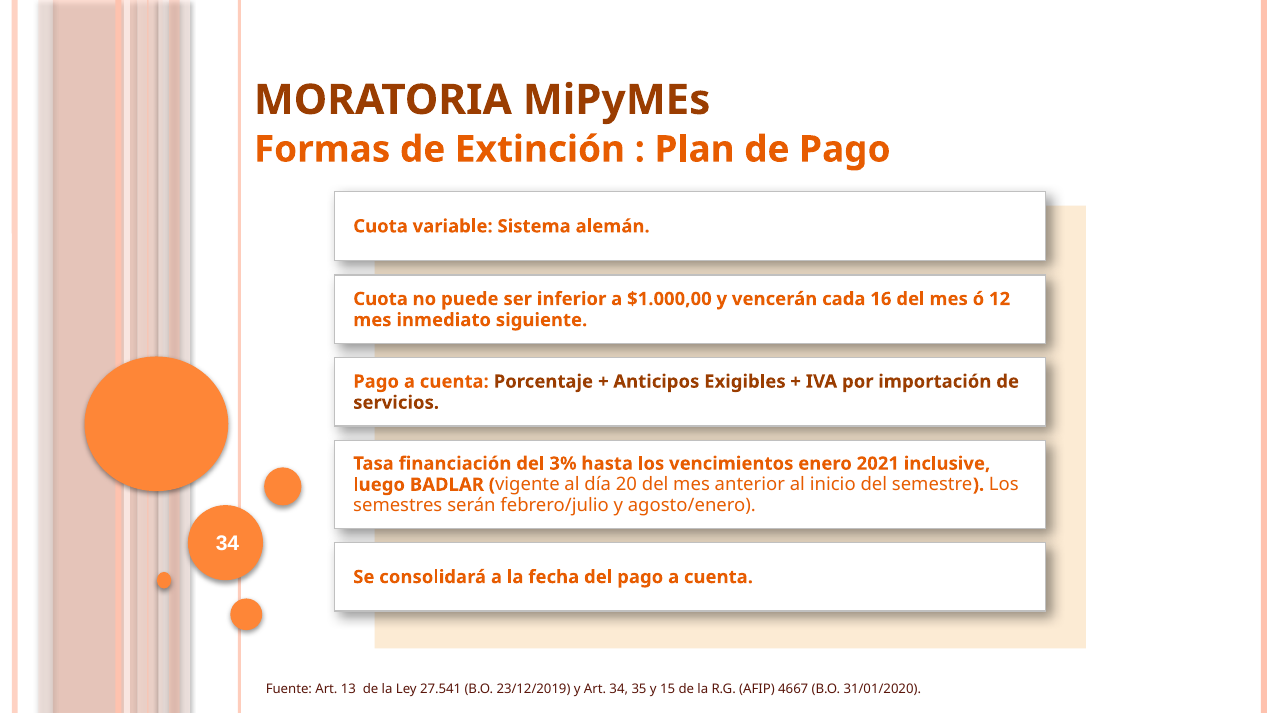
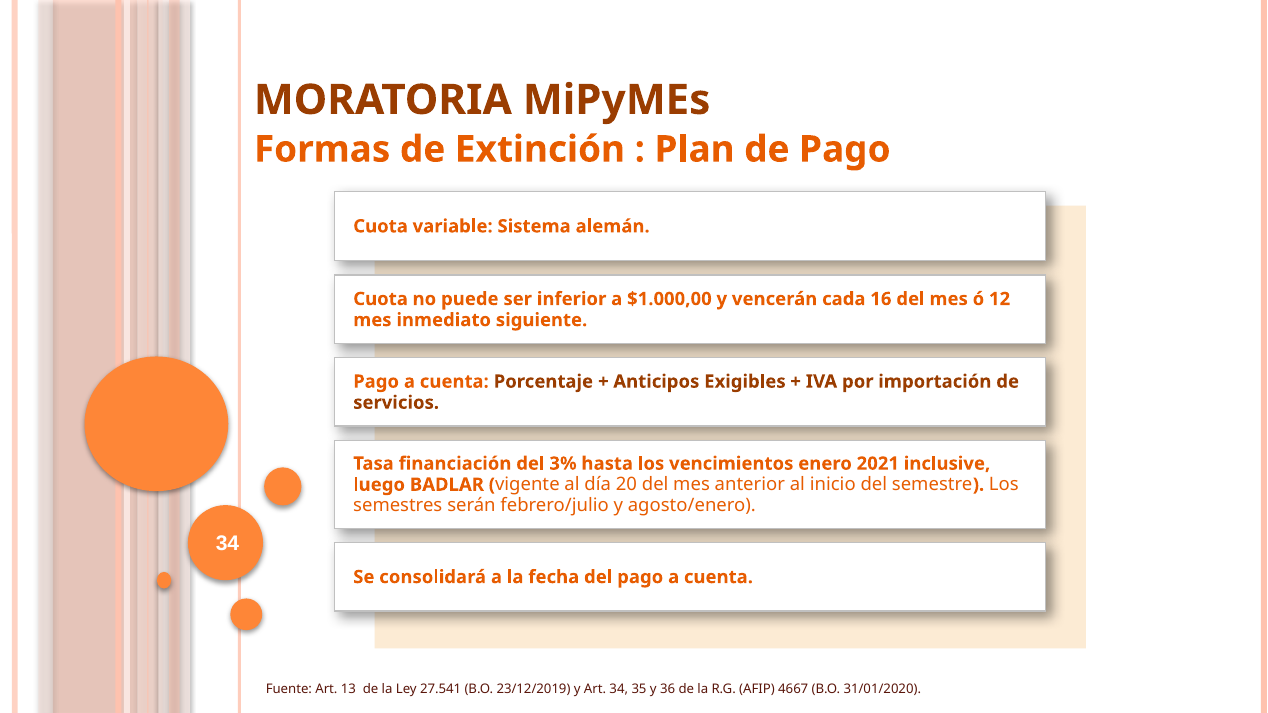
15: 15 -> 36 (668, 689)
